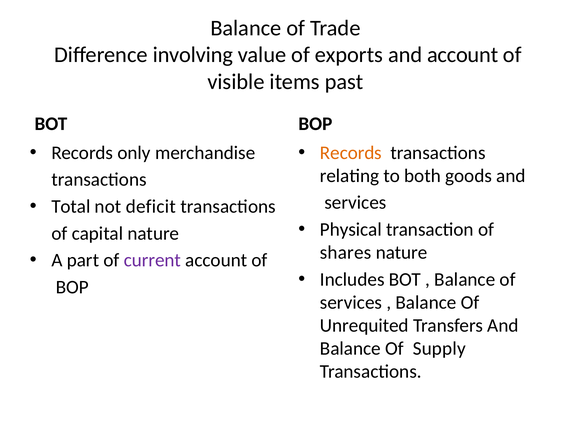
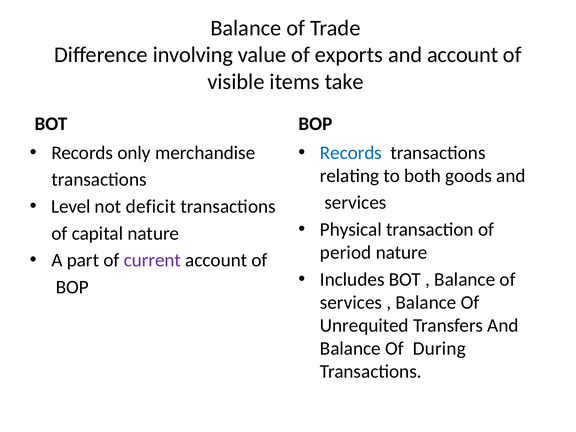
past: past -> take (344, 82)
Records colour: orange -> blue (351, 153)
Total: Total -> Level (71, 206)
shares: shares -> period (346, 253)
Supply: Supply -> During (439, 349)
